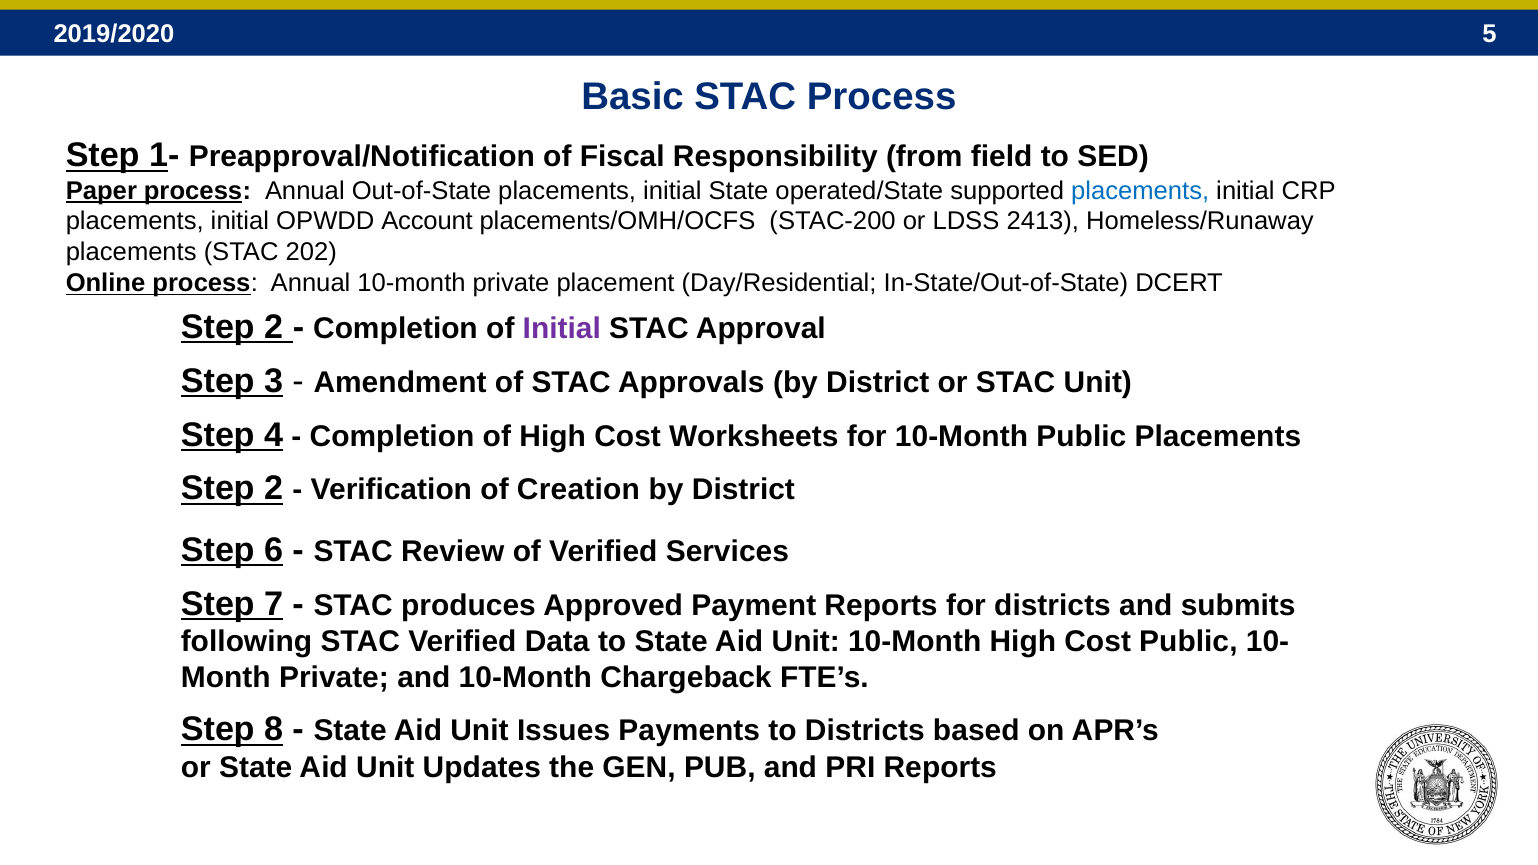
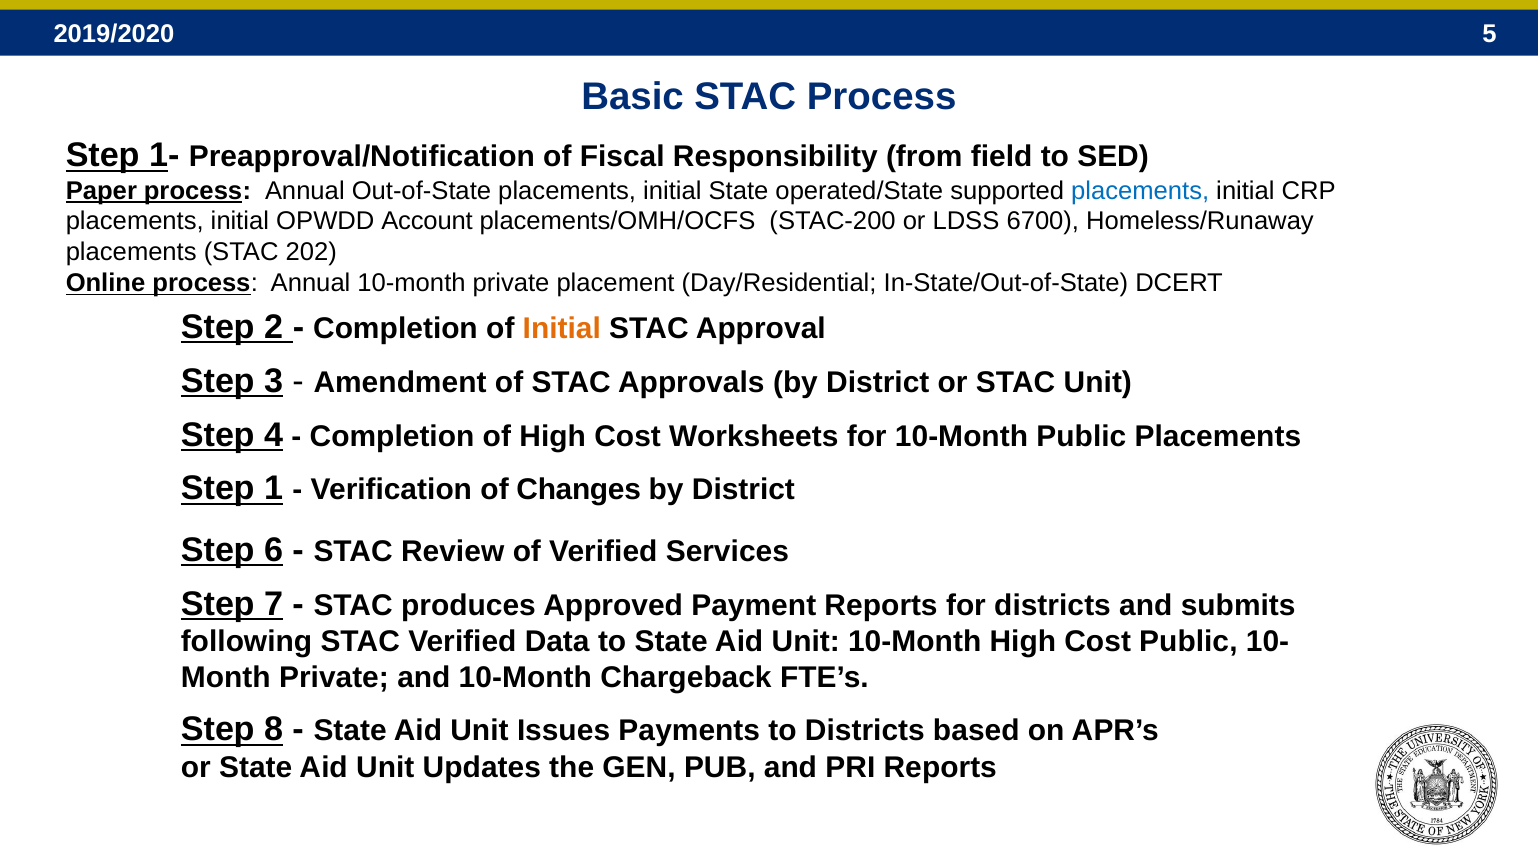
2413: 2413 -> 6700 (1043, 221)
Initial colour: purple -> orange (562, 329)
2: 2 -> 1 (274, 489)
Creation: Creation -> Changes (579, 490)
